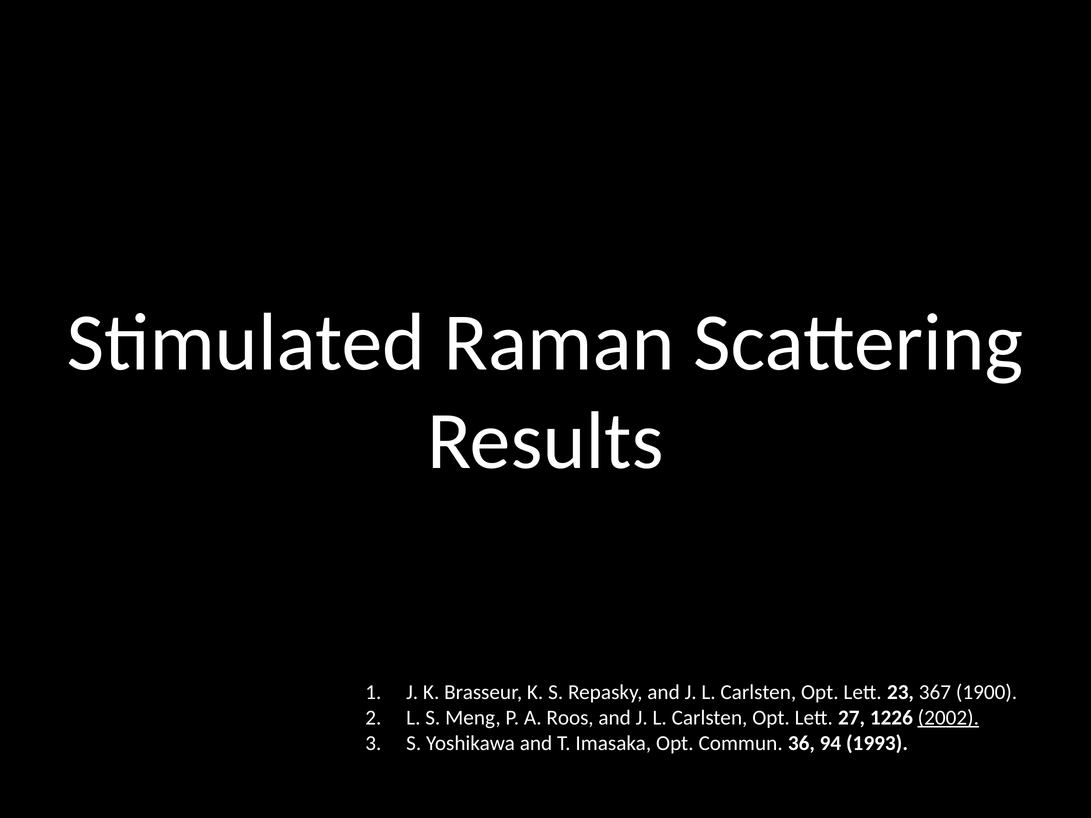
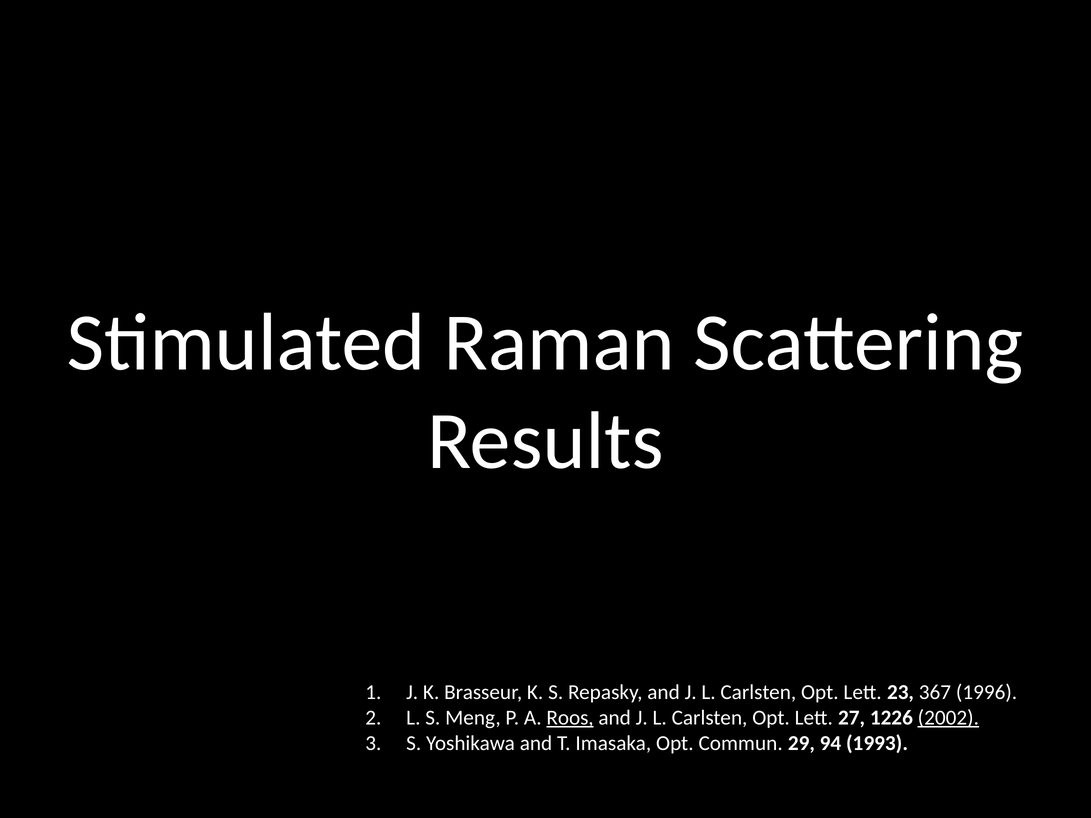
1900: 1900 -> 1996 (987, 692)
Roos underline: none -> present (570, 718)
36: 36 -> 29 (801, 743)
